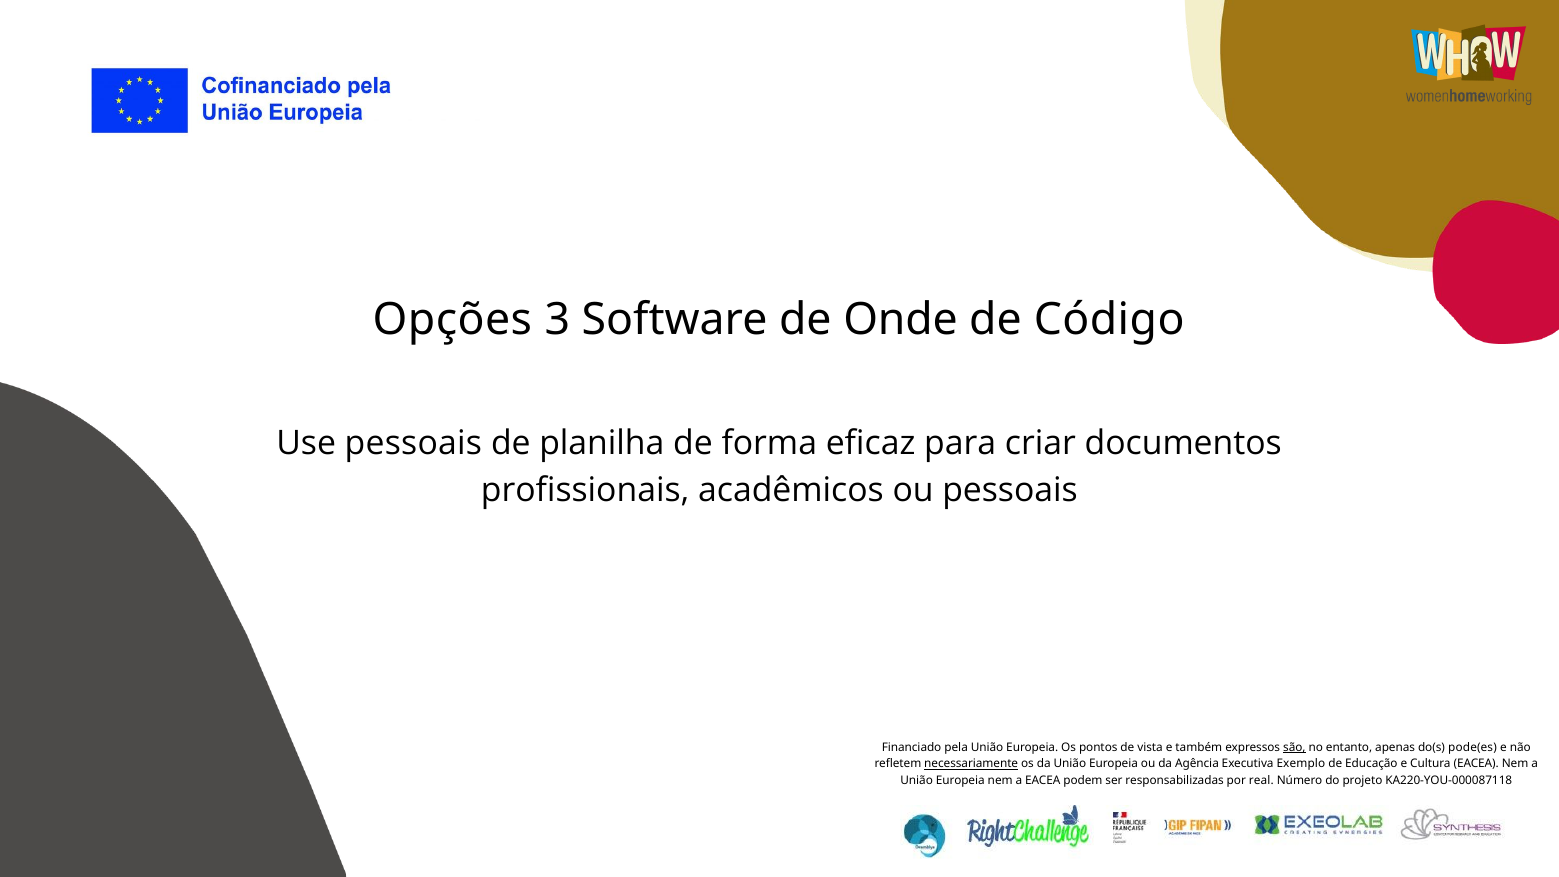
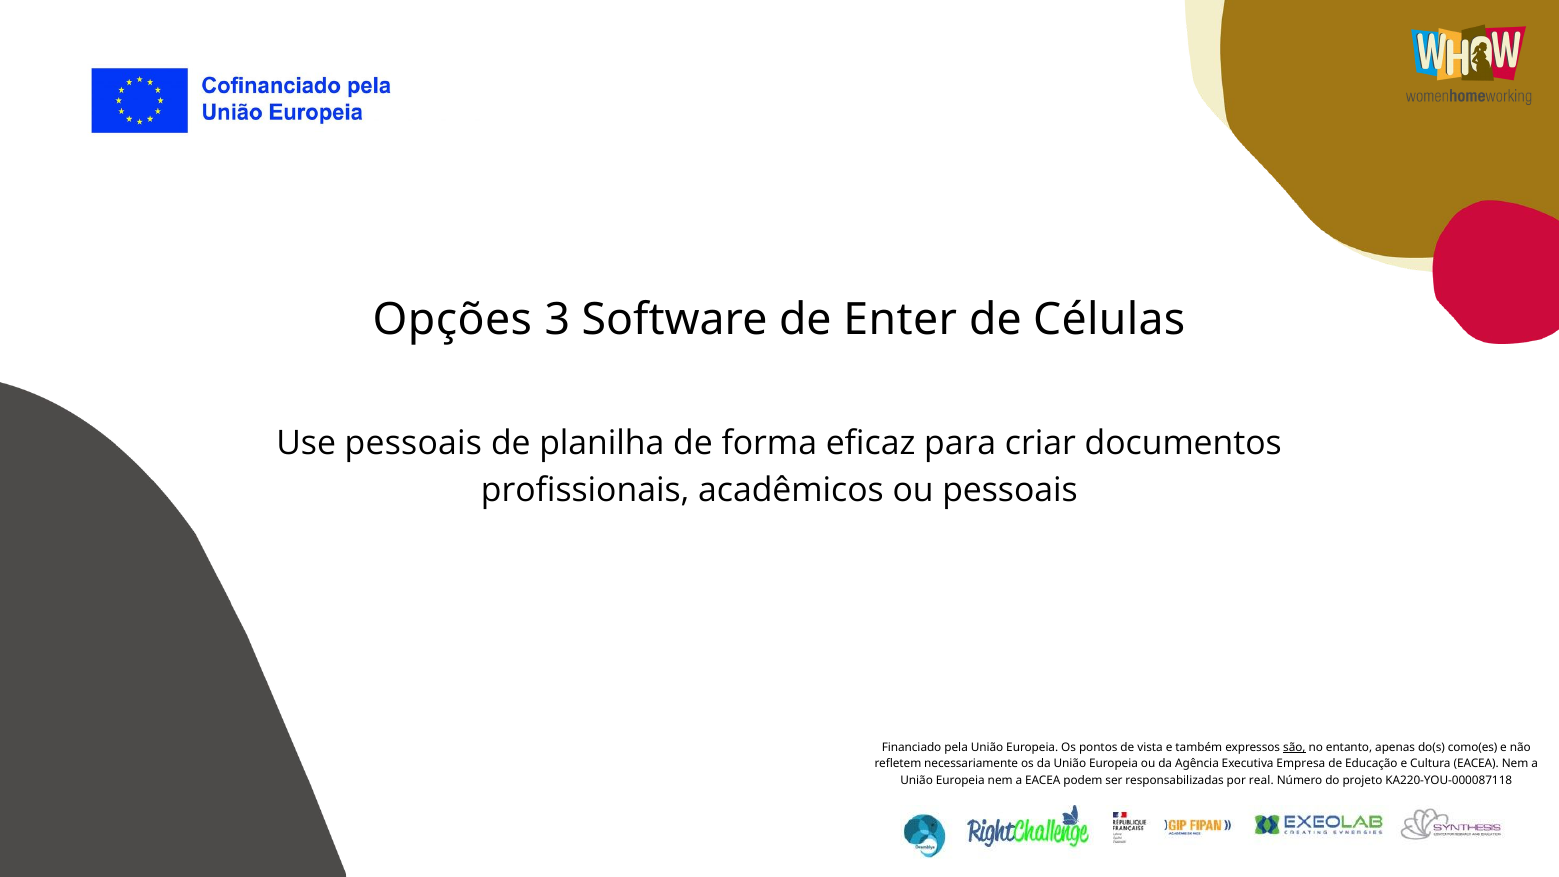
Onde: Onde -> Enter (900, 319)
Código: Código -> Células (1109, 319)
pode(es: pode(es -> como(es (1473, 748)
necessariamente underline: present -> none (971, 764)
Exemplo: Exemplo -> Empresa (1301, 764)
